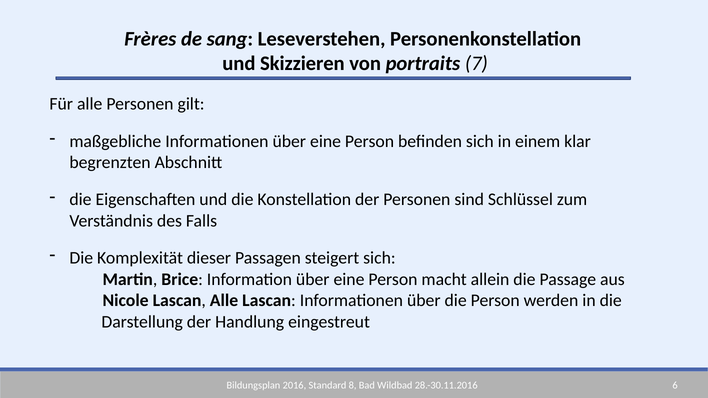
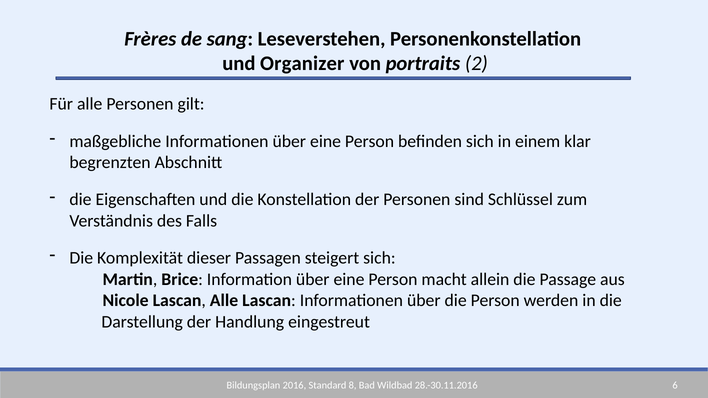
Skizzieren: Skizzieren -> Organizer (302, 64)
7: 7 -> 2 (476, 64)
